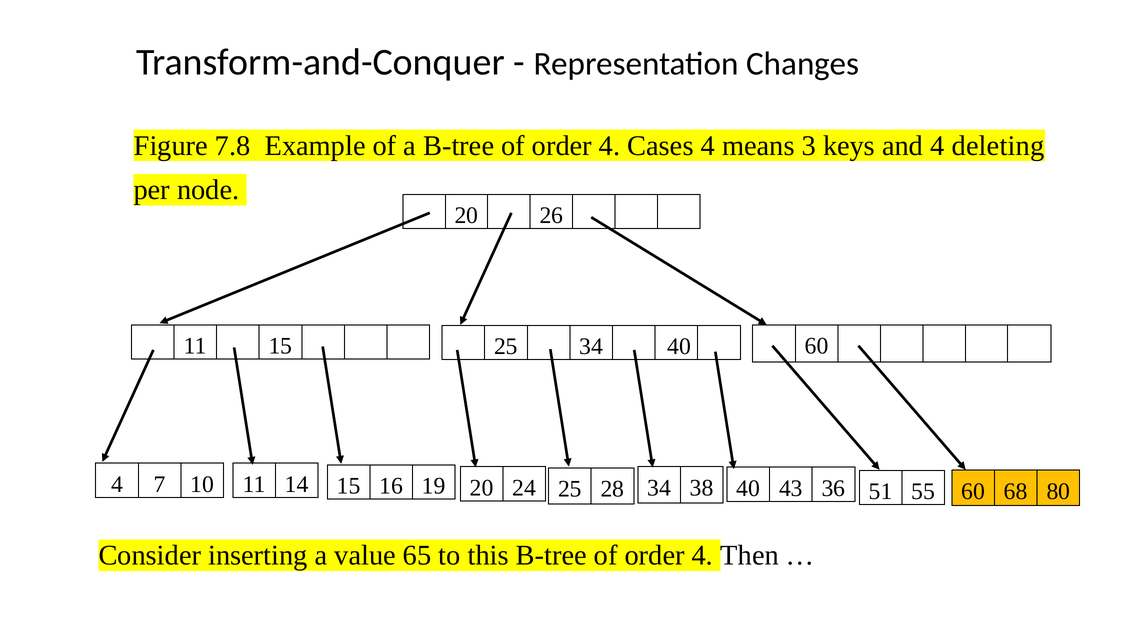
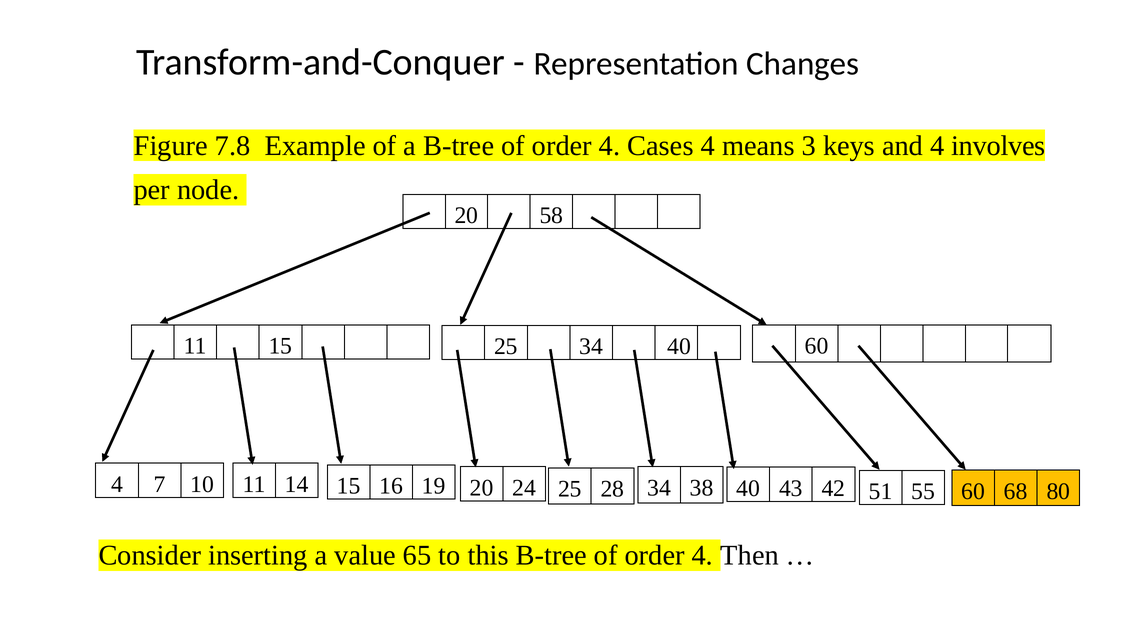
deleting: deleting -> involves (998, 146)
26: 26 -> 58 (551, 215)
36: 36 -> 42 (833, 488)
